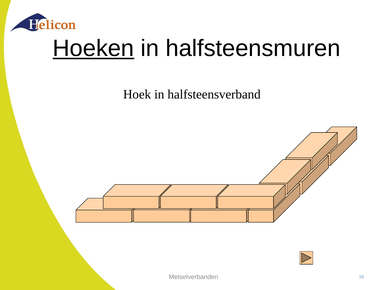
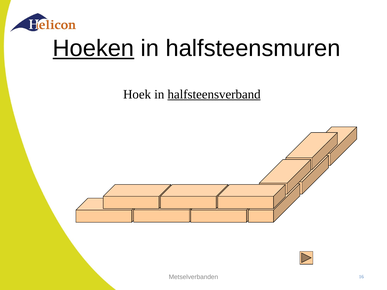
halfsteensverband underline: none -> present (214, 94)
